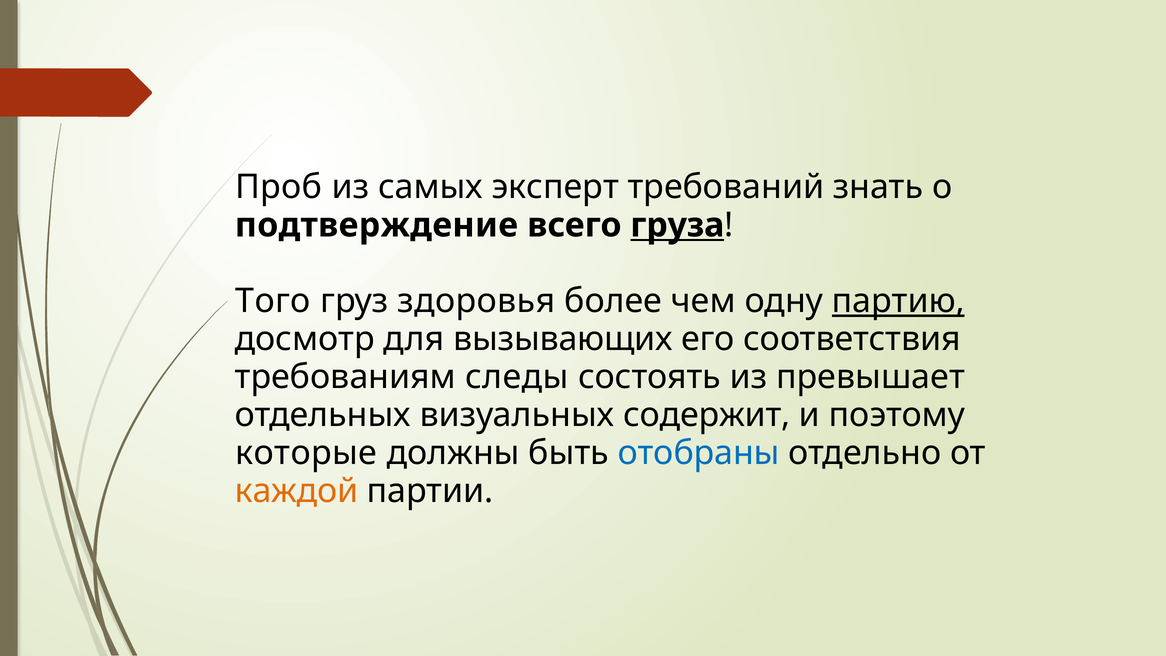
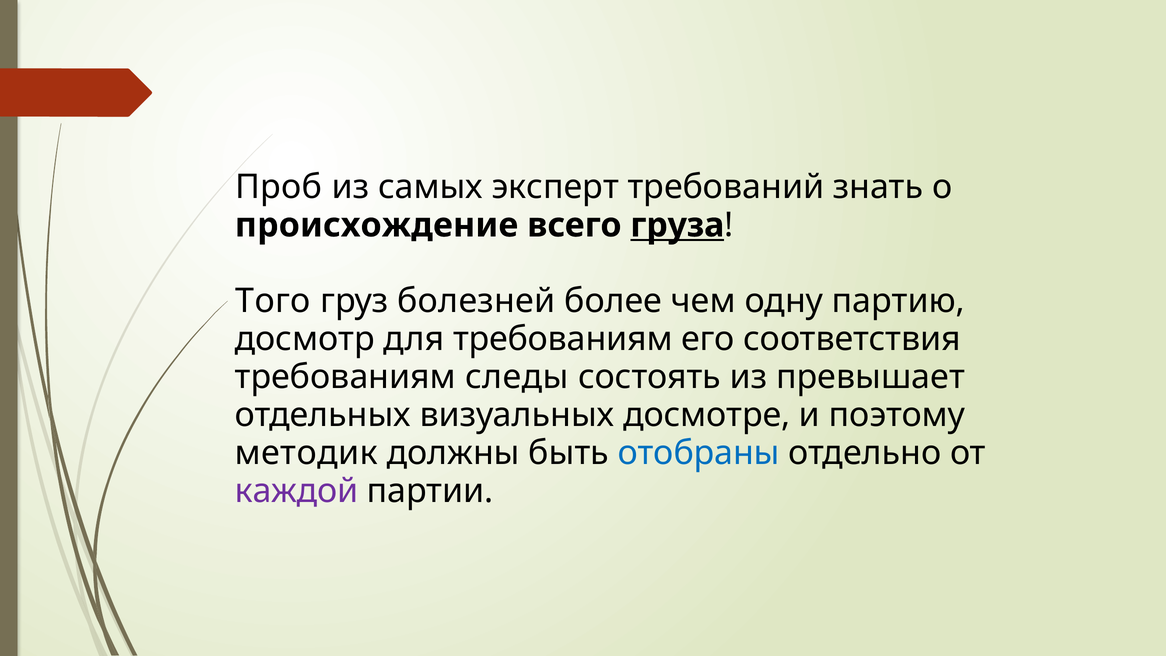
подтверждение: подтверждение -> происхождение (377, 225)
здоровья: здоровья -> болезней (476, 301)
партию underline: present -> none (898, 301)
для вызывающих: вызывающих -> требованиям (563, 339)
содержит: содержит -> досмотре (707, 415)
которые: которые -> методик (306, 453)
каждой colour: orange -> purple (297, 491)
